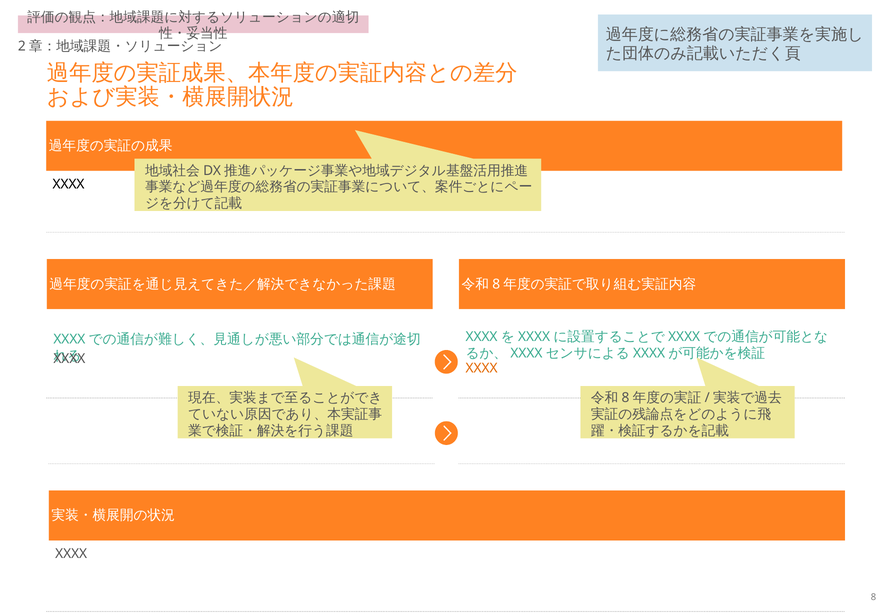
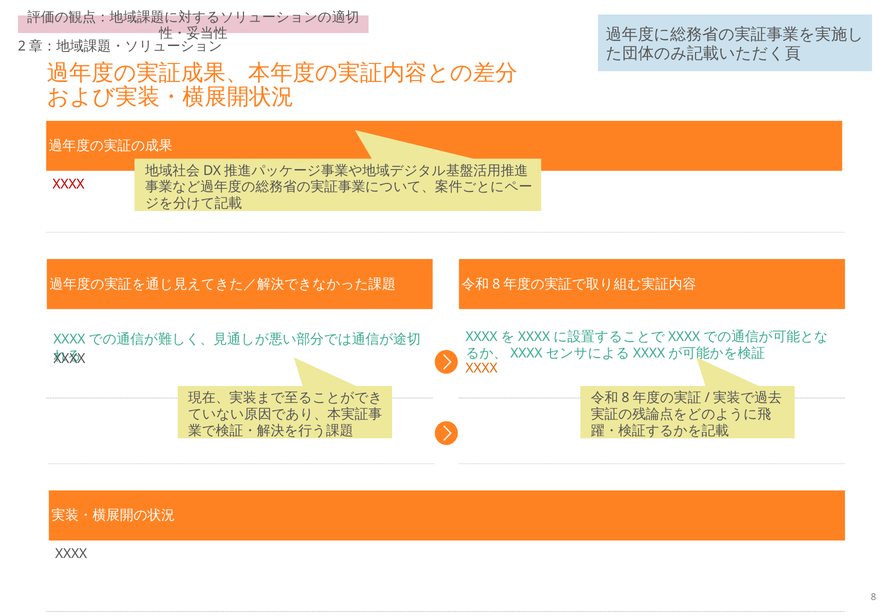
XXXX colour: black -> red (69, 184)
